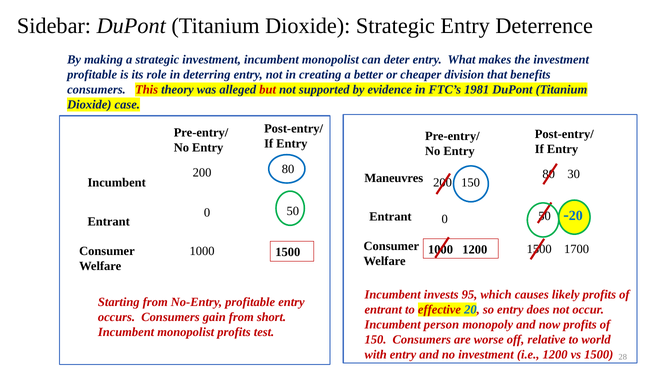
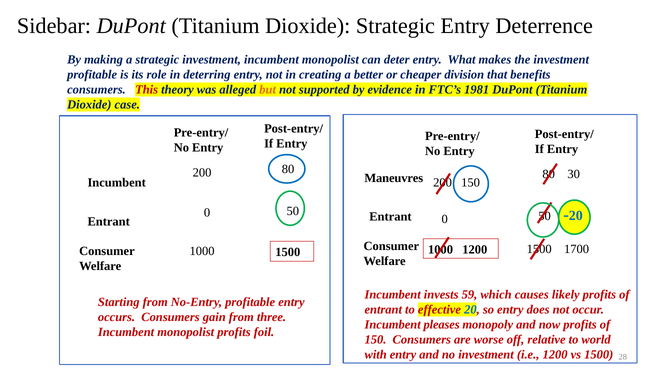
but colour: red -> orange (268, 90)
95: 95 -> 59 (469, 295)
short: short -> three (271, 317)
person: person -> pleases (442, 325)
test: test -> foil (264, 332)
